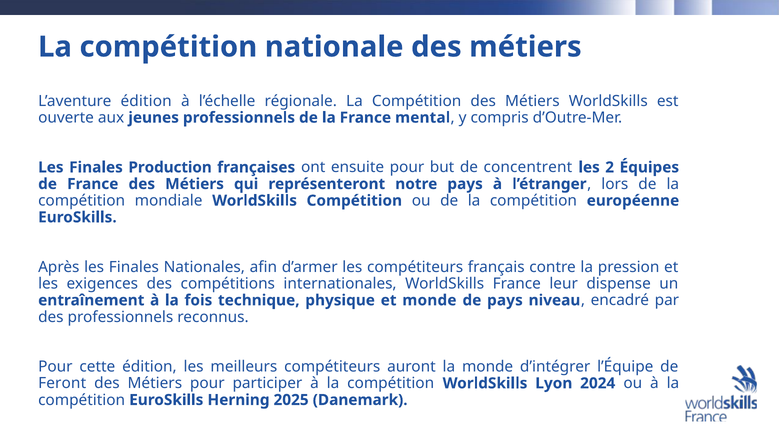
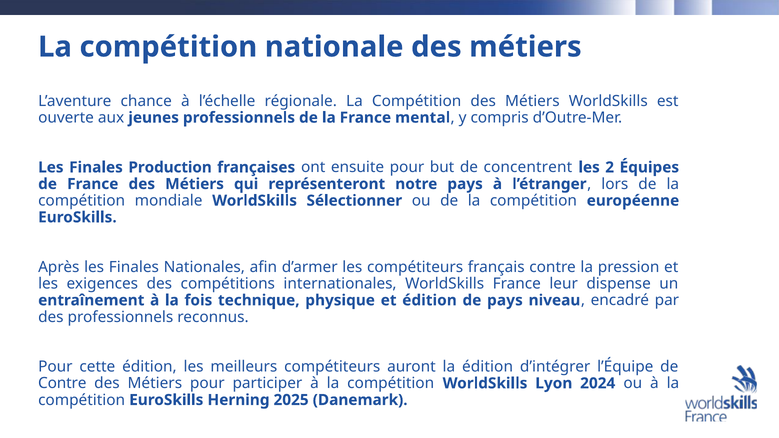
L’aventure édition: édition -> chance (146, 101)
WorldSkills Compétition: Compétition -> Sélectionner (354, 201)
et monde: monde -> édition (430, 300)
la monde: monde -> édition (488, 367)
Feront: Feront -> Contre (62, 383)
